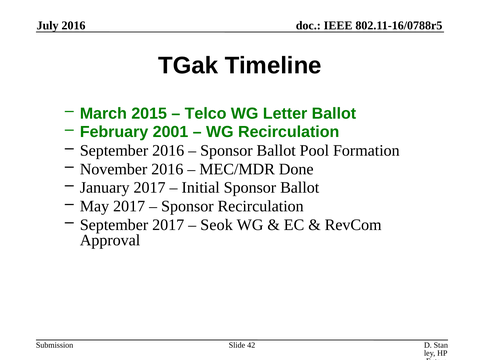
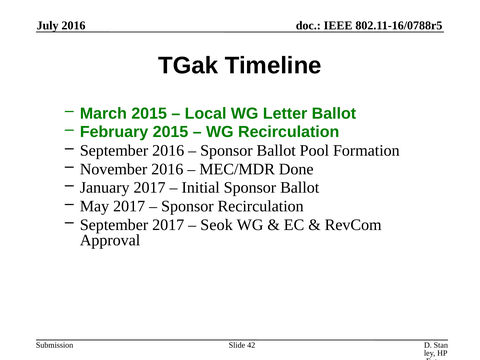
Telco: Telco -> Local (206, 113)
February 2001: 2001 -> 2015 (170, 132)
